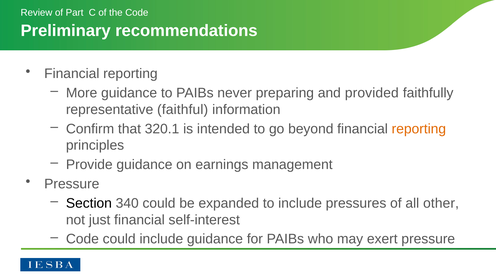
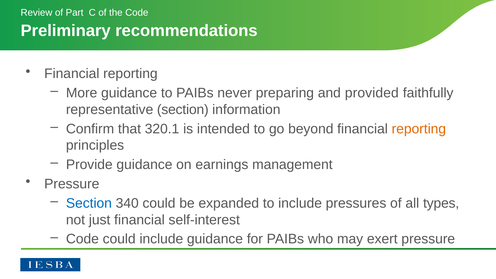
representative faithful: faithful -> section (183, 110)
Section colour: black -> blue (89, 203)
other: other -> types (441, 203)
